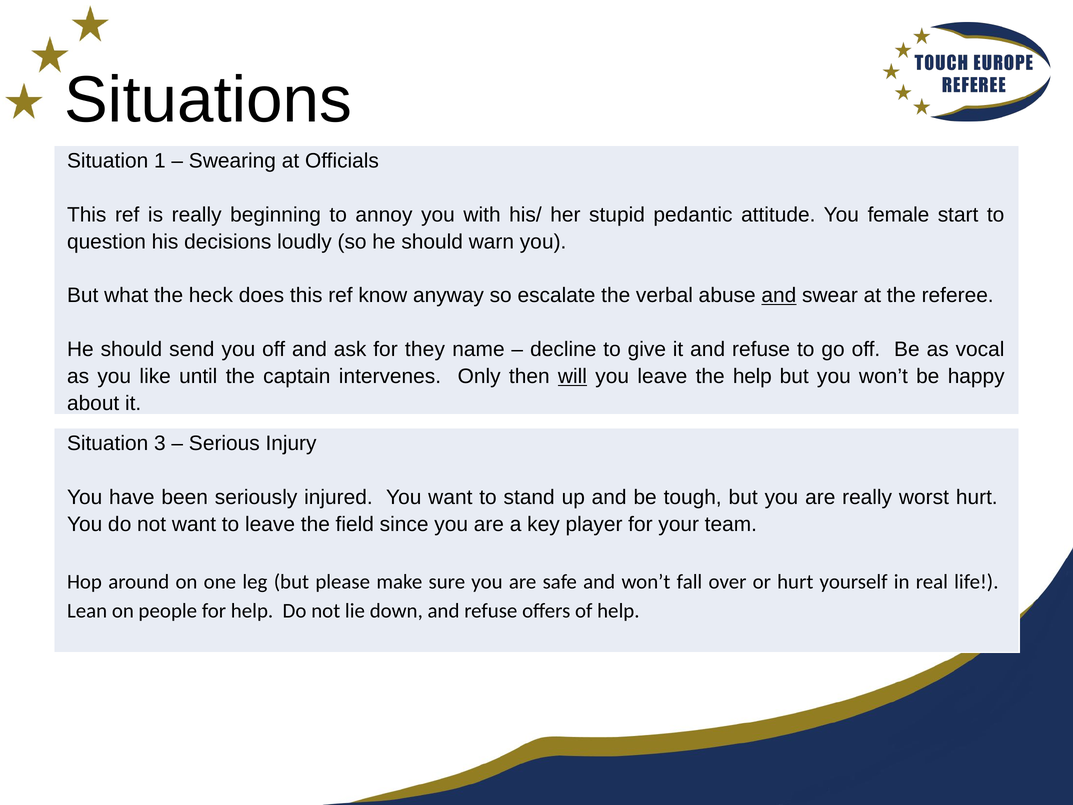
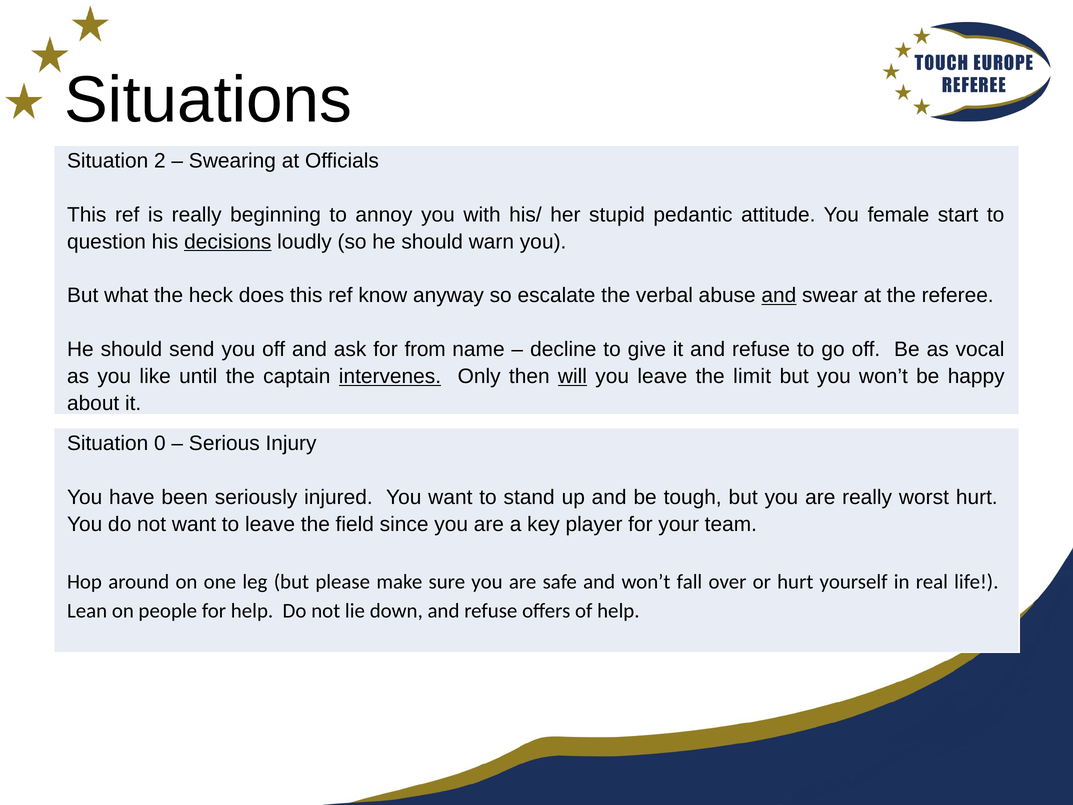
1: 1 -> 2 (160, 161)
decisions underline: none -> present (228, 242)
they: they -> from (425, 349)
intervenes underline: none -> present (390, 376)
the help: help -> limit (752, 376)
3: 3 -> 0 (160, 443)
